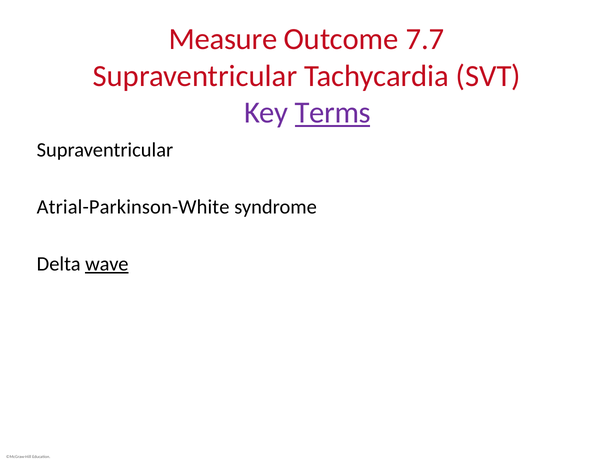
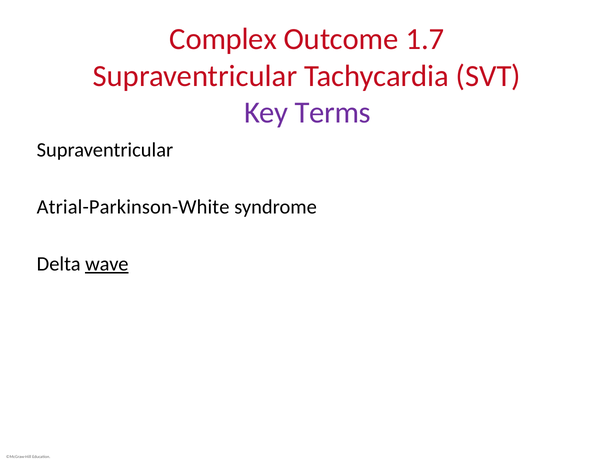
Measure: Measure -> Complex (223, 39)
7.7: 7.7 -> 1.7 (425, 39)
Terms underline: present -> none (333, 113)
